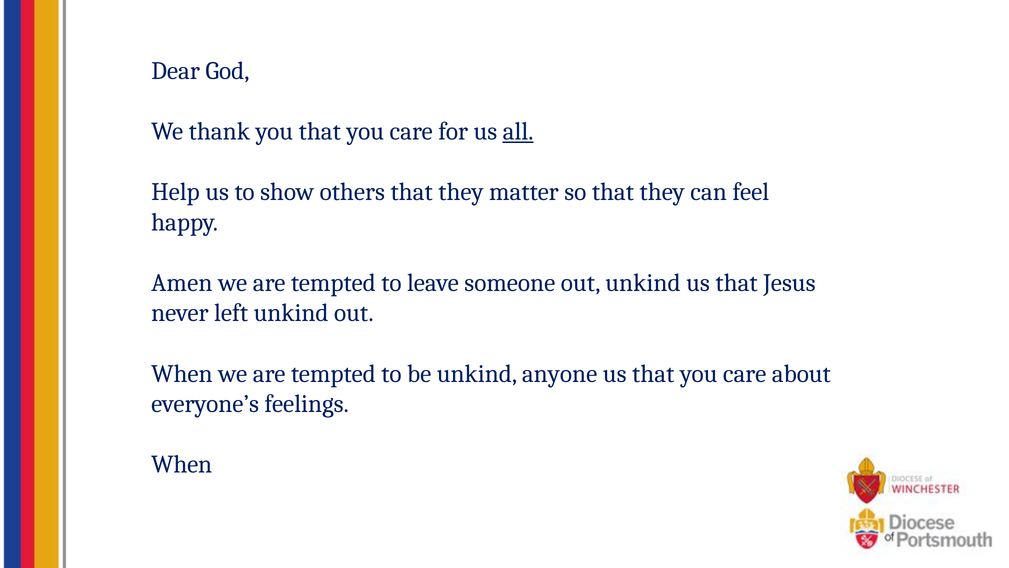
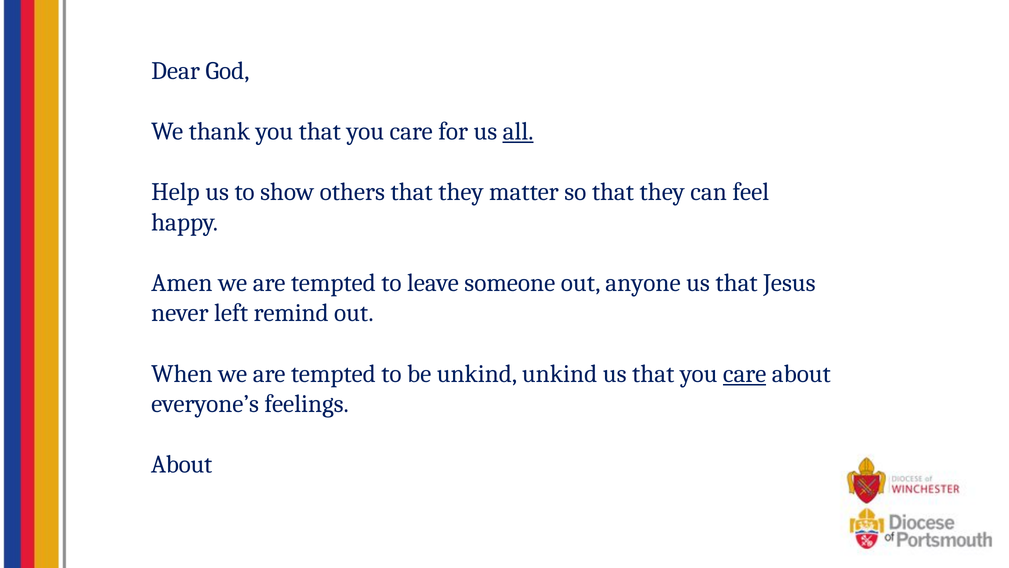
out unkind: unkind -> anyone (643, 283)
left unkind: unkind -> remind (291, 313)
unkind anyone: anyone -> unkind (560, 373)
care underline: none -> present (745, 373)
When: When -> About (182, 464)
